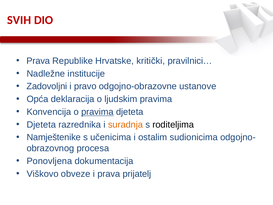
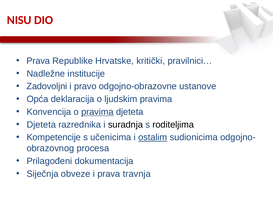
SVIH: SVIH -> NISU (19, 20)
suradnja colour: orange -> black (125, 124)
Namještenike: Namještenike -> Kompetencije (54, 137)
ostalim underline: none -> present (153, 137)
Ponovljena: Ponovljena -> Prilagođeni (49, 161)
Viškovo: Viškovo -> Siječnja (43, 174)
prijatelj: prijatelj -> travnja (137, 174)
